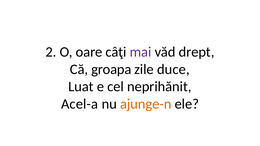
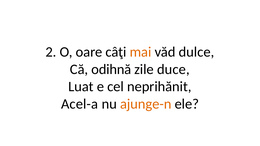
mai colour: purple -> orange (141, 52)
drept: drept -> dulce (197, 52)
groapa: groapa -> odihnă (111, 69)
